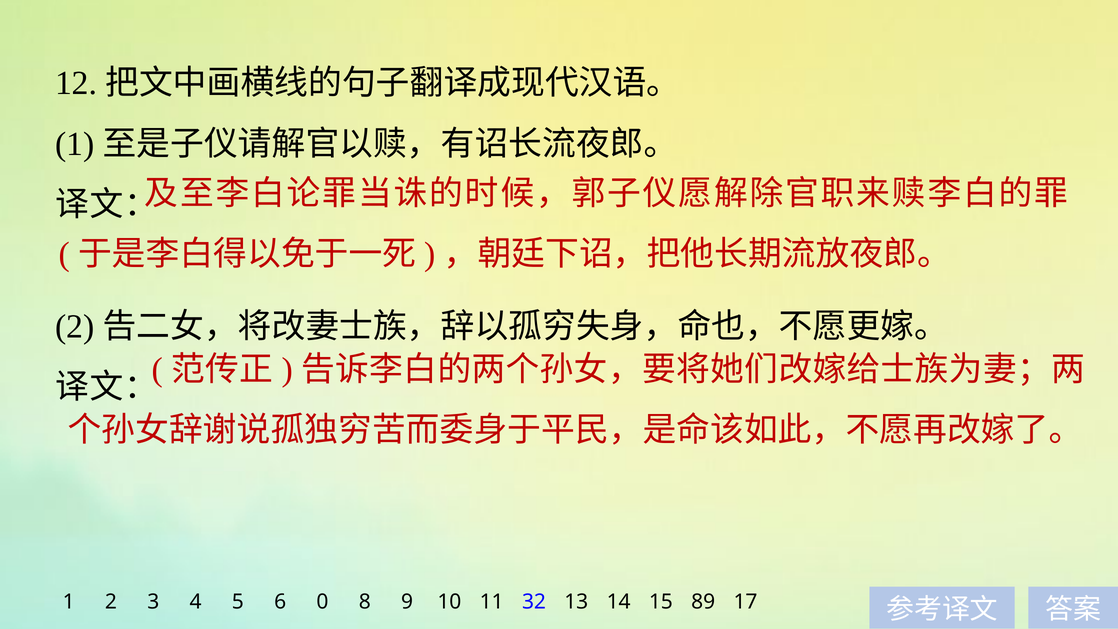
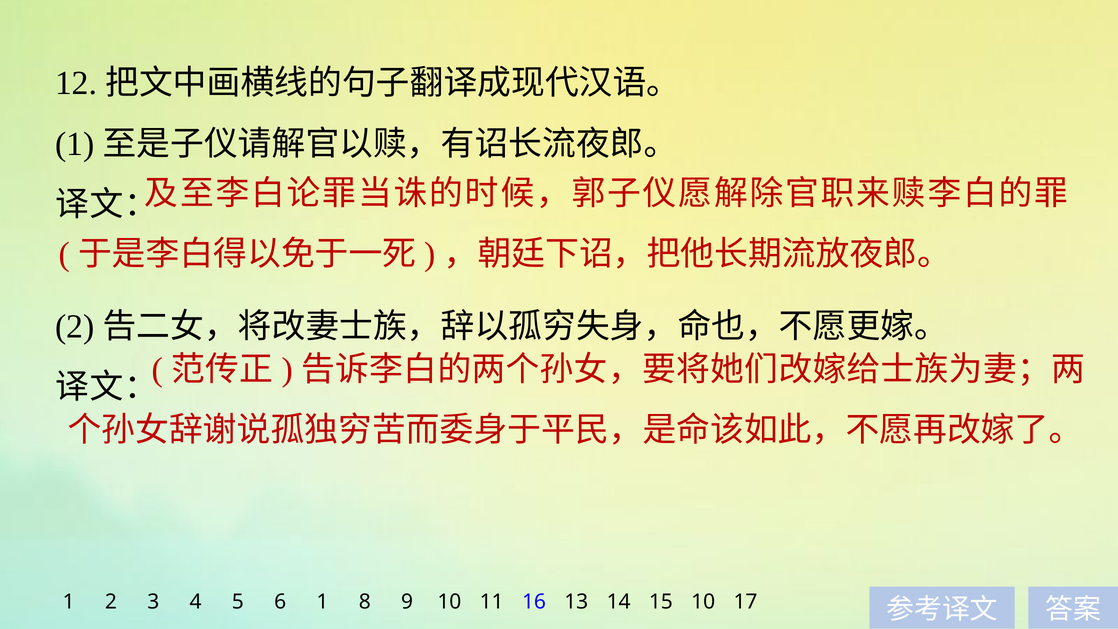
6 0: 0 -> 1 (322, 602)
32: 32 -> 16 (534, 602)
15 89: 89 -> 10 (703, 602)
